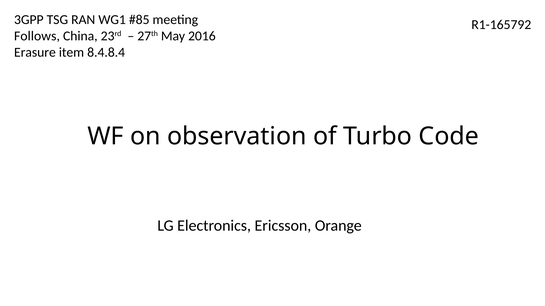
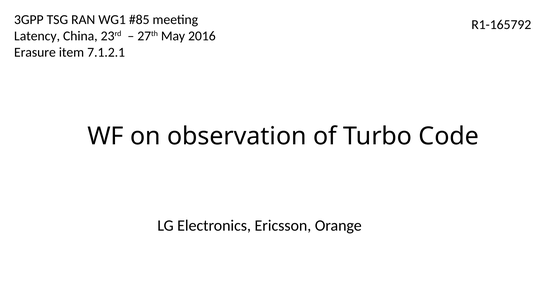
Follows: Follows -> Latency (37, 36)
8.4.8.4: 8.4.8.4 -> 7.1.2.1 (106, 52)
